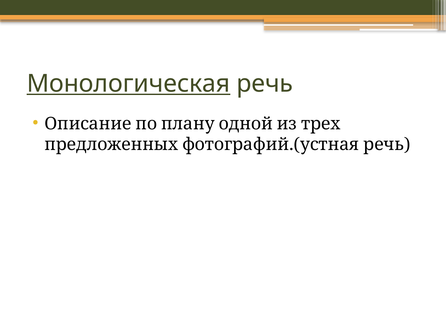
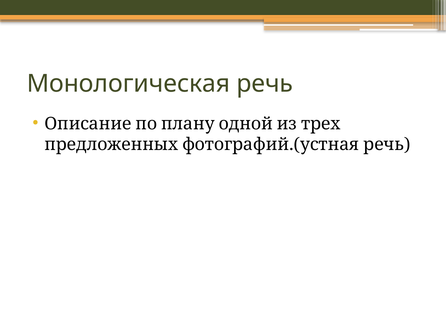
Монологическая underline: present -> none (128, 83)
